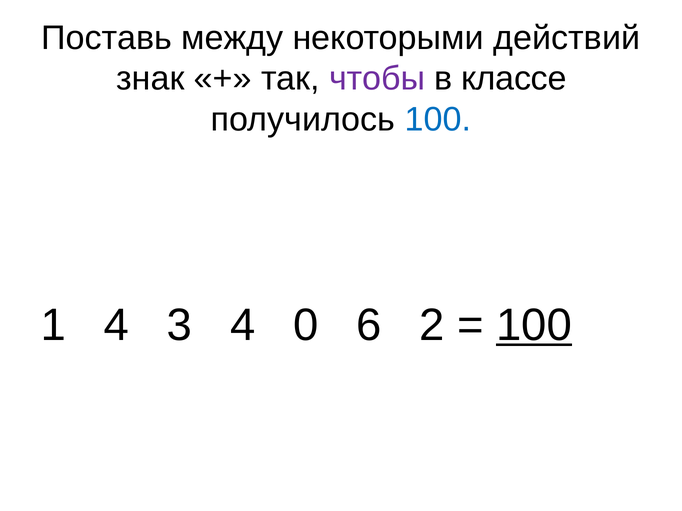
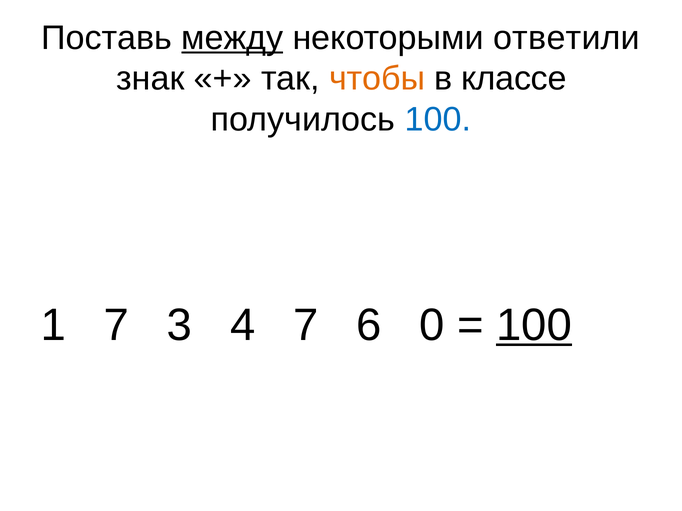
между underline: none -> present (232, 38)
действий: действий -> ответили (567, 38)
чтобы colour: purple -> orange (377, 79)
1 4: 4 -> 7 (117, 326)
4 0: 0 -> 7 (306, 326)
2: 2 -> 0 (432, 326)
